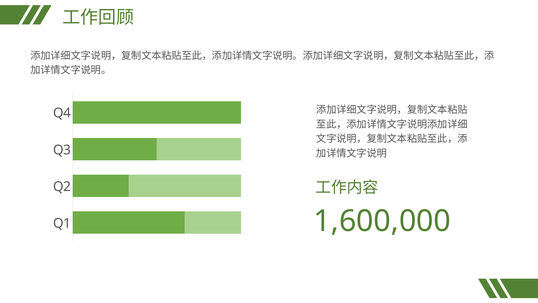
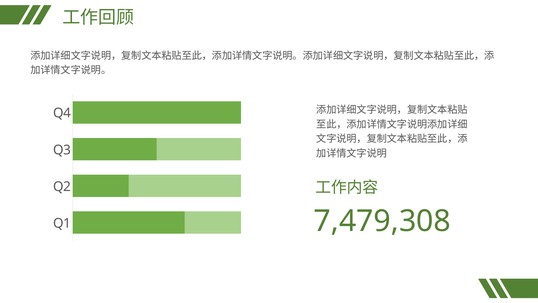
1,600,000: 1,600,000 -> 7,479,308 (382, 221)
